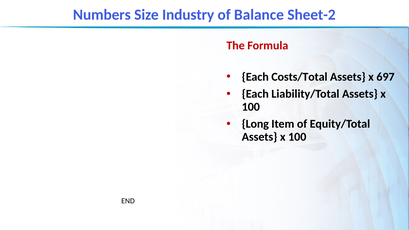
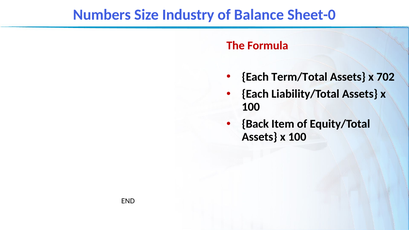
Sheet-2: Sheet-2 -> Sheet-0 (312, 15)
Costs/Total: Costs/Total -> Term/Total (299, 77)
697: 697 -> 702 (386, 77)
Long: Long -> Back (255, 124)
